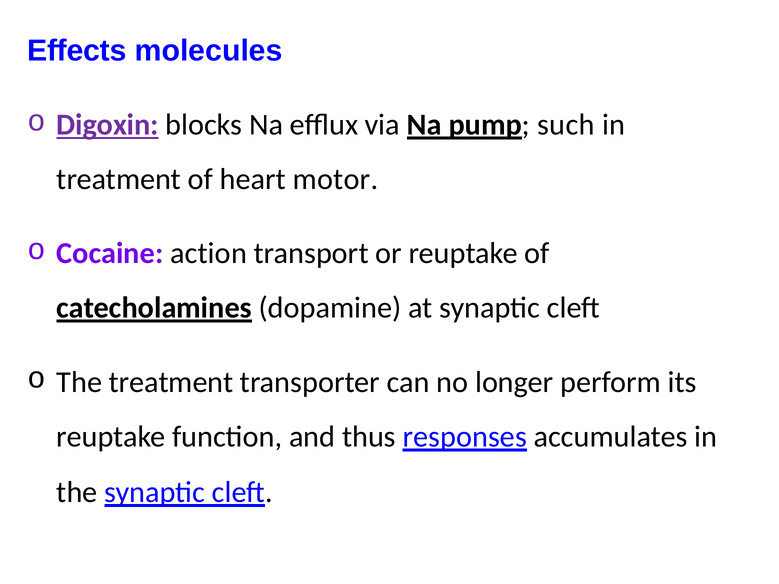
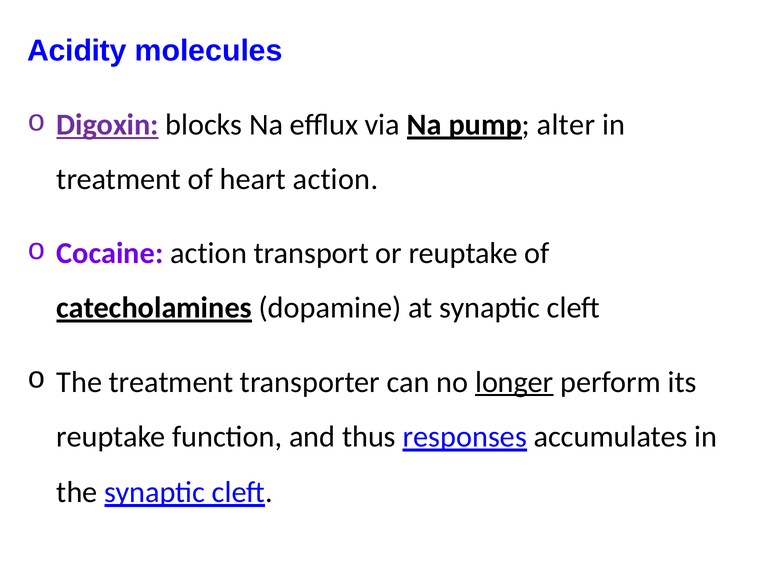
Effects: Effects -> Acidity (77, 51)
such: such -> alter (566, 125)
heart motor: motor -> action (335, 180)
longer underline: none -> present (514, 382)
